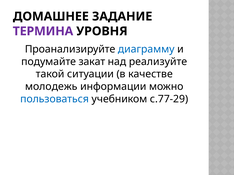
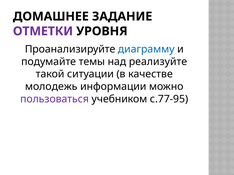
ТЕРМИНА: ТЕРМИНА -> ОТМЕТКИ (43, 31)
закат: закат -> темы (92, 62)
пользоваться colour: blue -> purple (55, 99)
с.77-29: с.77-29 -> с.77-95 (169, 99)
